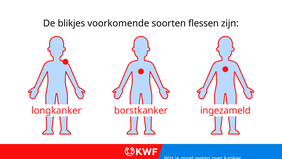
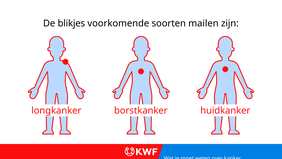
flessen: flessen -> mailen (203, 23)
ingezameld: ingezameld -> huidkanker (225, 110)
